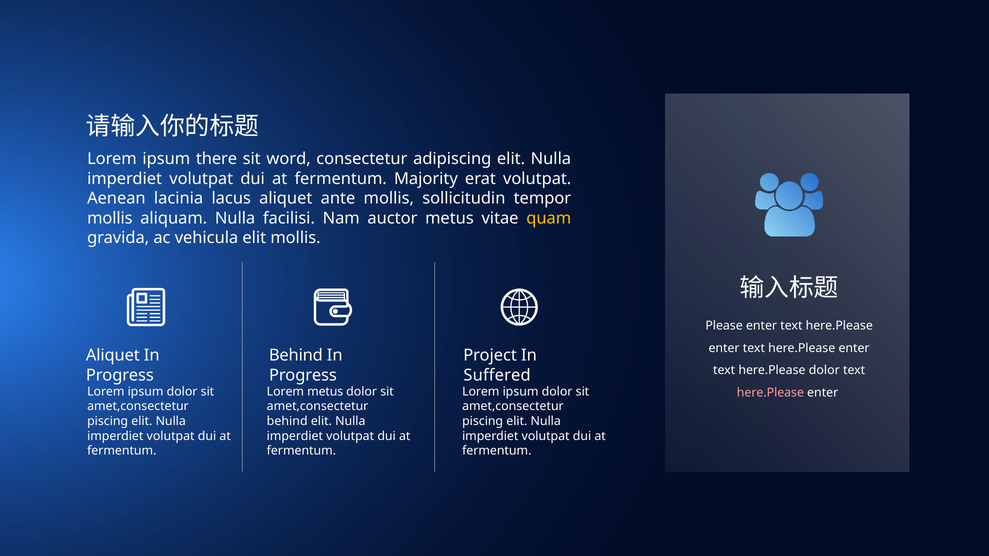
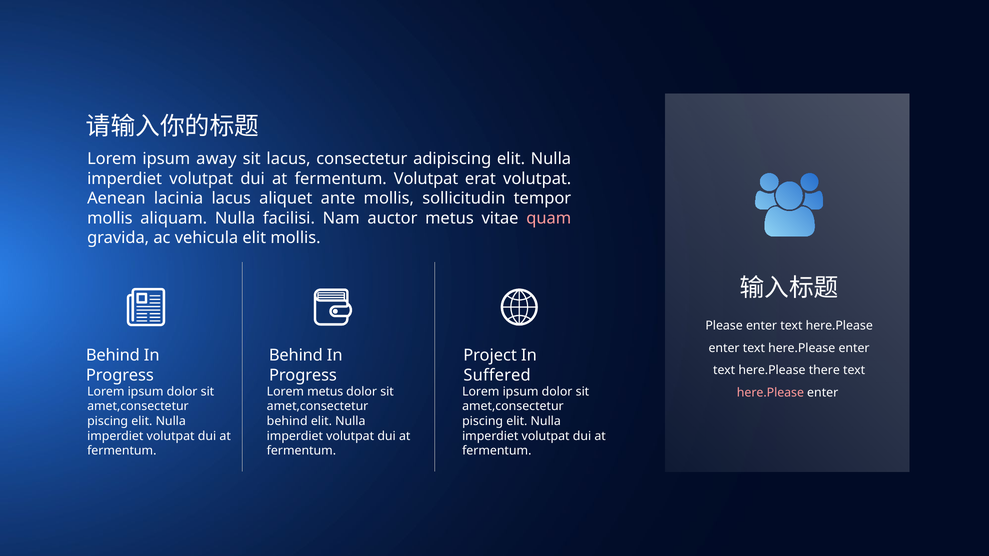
there: there -> away (216, 159)
sit word: word -> lacus (289, 159)
fermentum Majority: Majority -> Volutpat (426, 179)
quam colour: yellow -> pink (549, 218)
Aliquet: Aliquet -> Behind (113, 356)
here.Please dolor: dolor -> there (824, 371)
